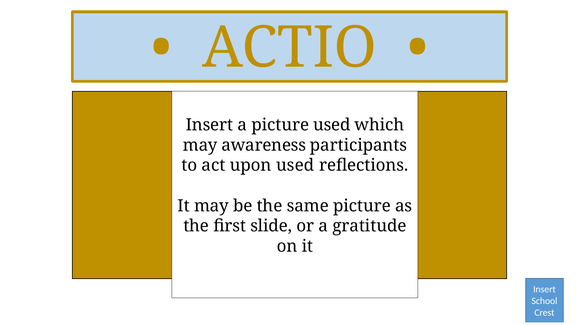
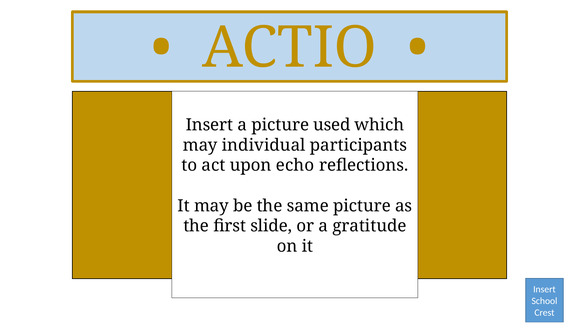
awareness: awareness -> individual (264, 145)
upon used: used -> echo (295, 166)
